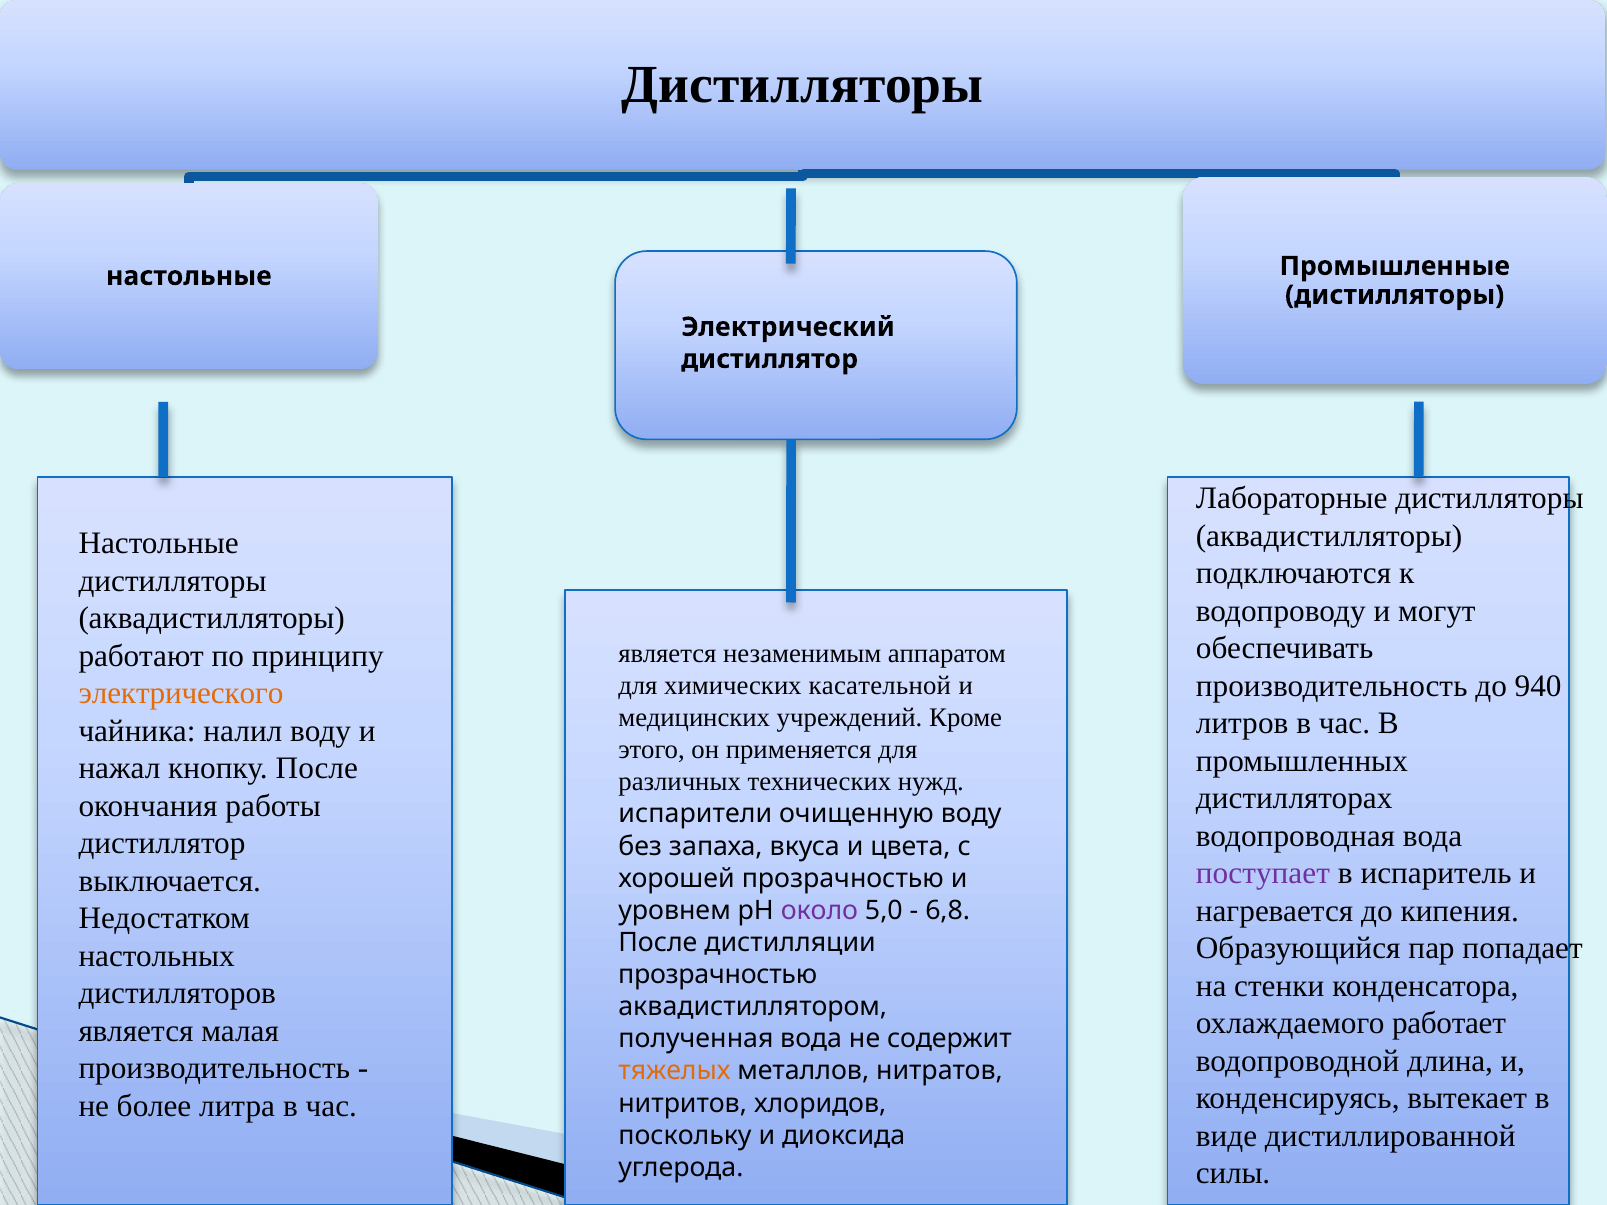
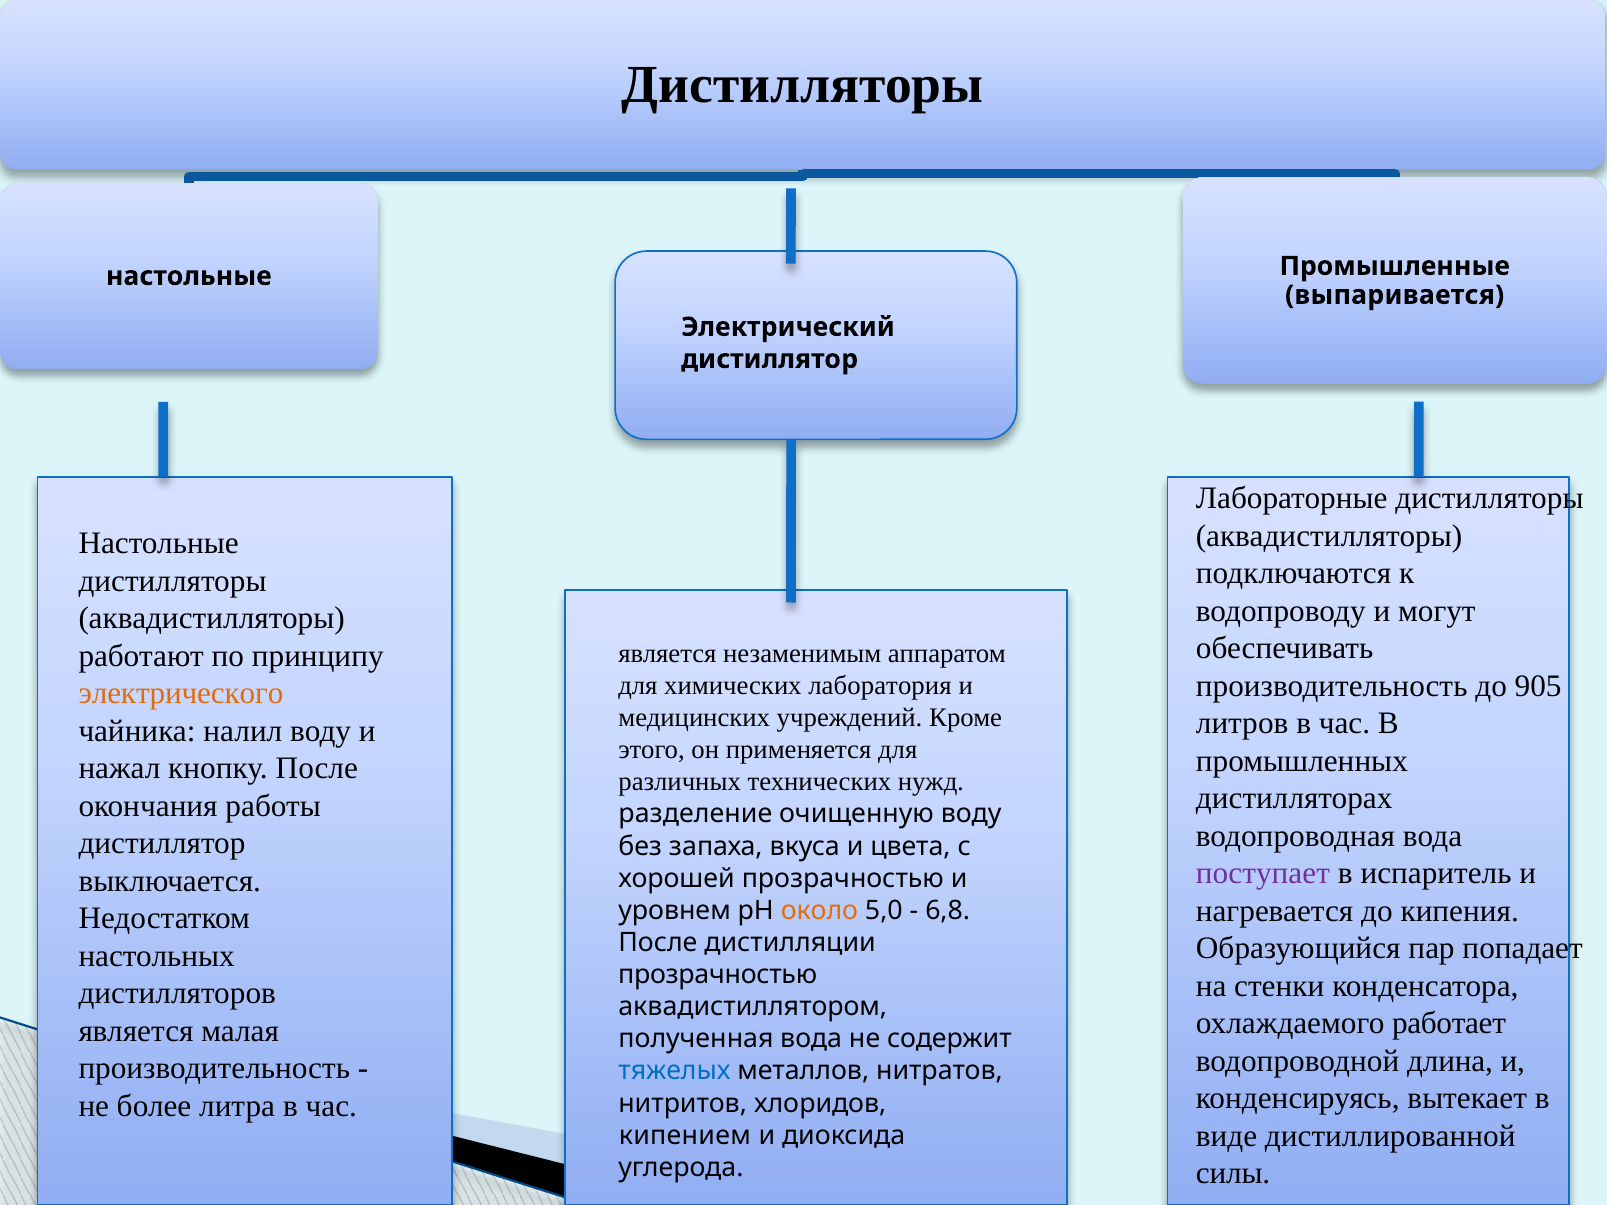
дистилляторы: дистилляторы -> выпаривается (1395, 295)
940: 940 -> 905 (1538, 686)
касательной: касательной -> лаборатория (880, 686)
испарители: испарители -> разделение (695, 814)
около colour: purple -> orange (819, 911)
тяжелых colour: orange -> blue (674, 1071)
поскольку: поскольку -> кипением (685, 1136)
